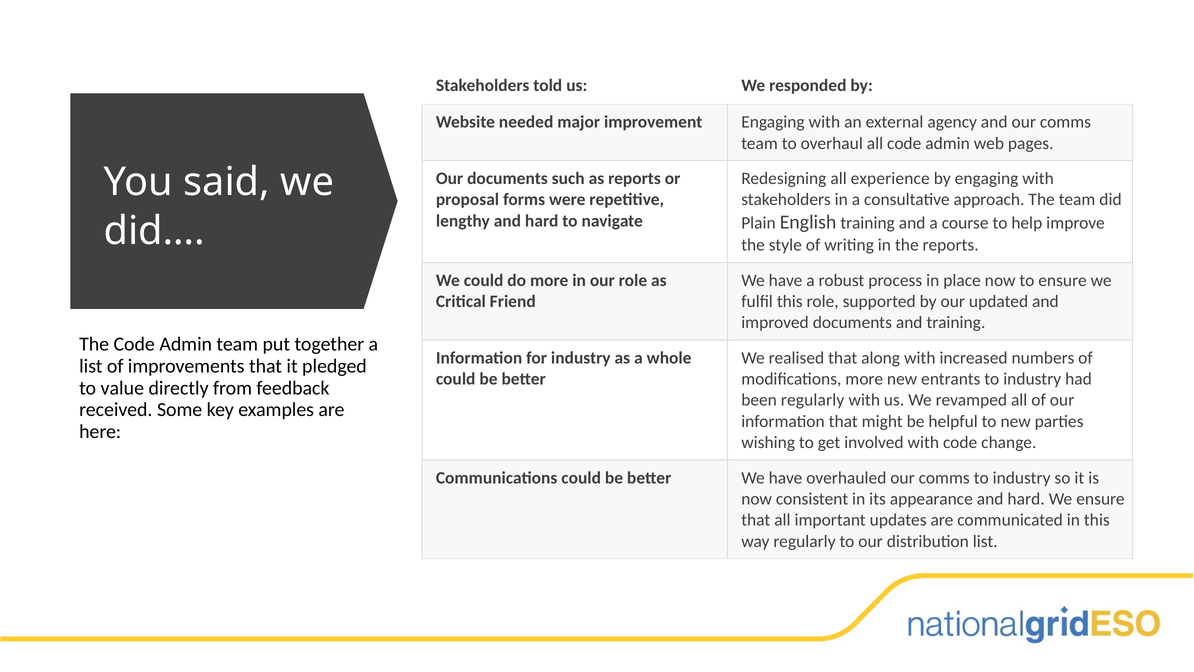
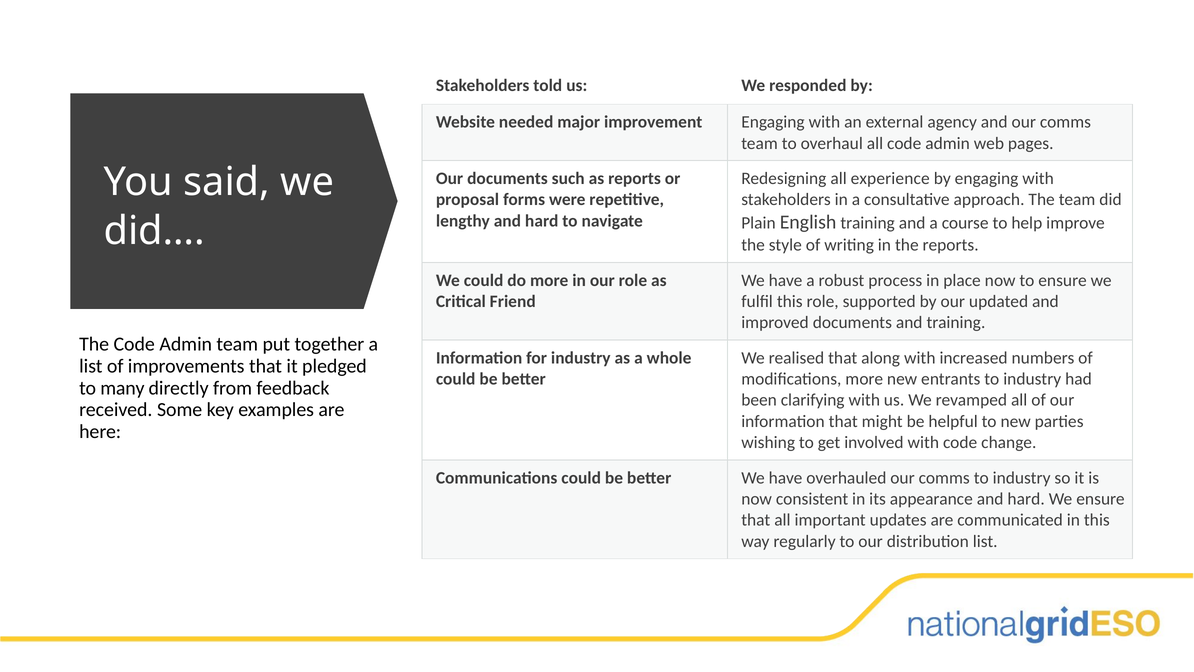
value: value -> many (122, 388)
been regularly: regularly -> clarifying (813, 400)
